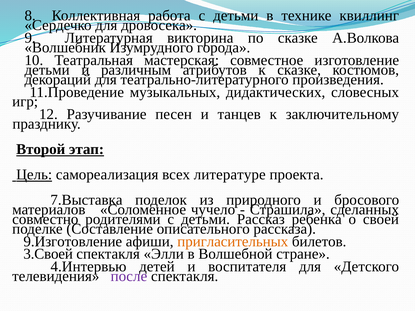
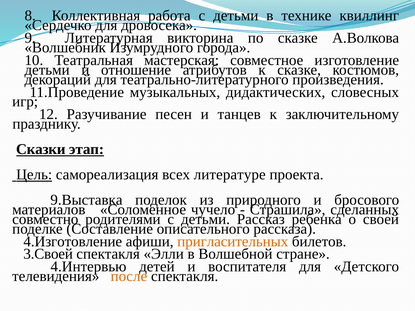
различным: различным -> отношение (136, 70)
Второй: Второй -> Сказки (41, 149)
7.Выставка: 7.Выставка -> 9.Выставка (86, 200)
9.Изготовление: 9.Изготовление -> 4.Изготовление (73, 242)
после colour: purple -> orange (129, 277)
